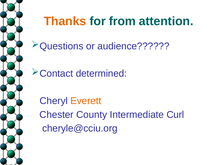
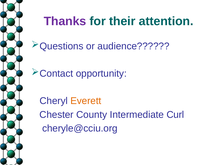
Thanks colour: orange -> purple (65, 21)
from: from -> their (122, 21)
determined: determined -> opportunity (101, 73)
